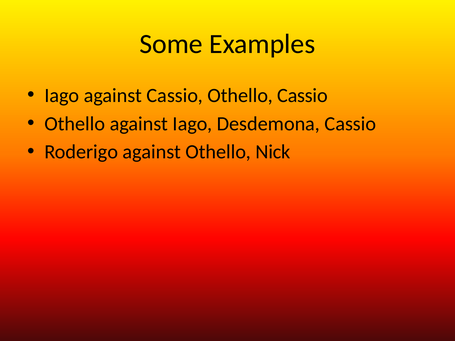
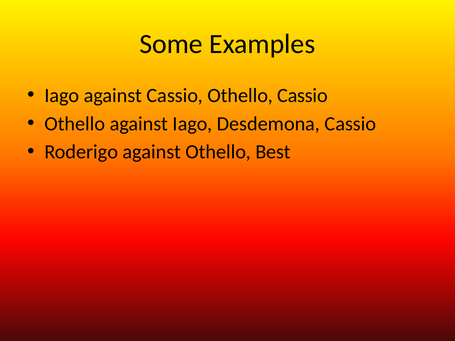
Nick: Nick -> Best (273, 152)
